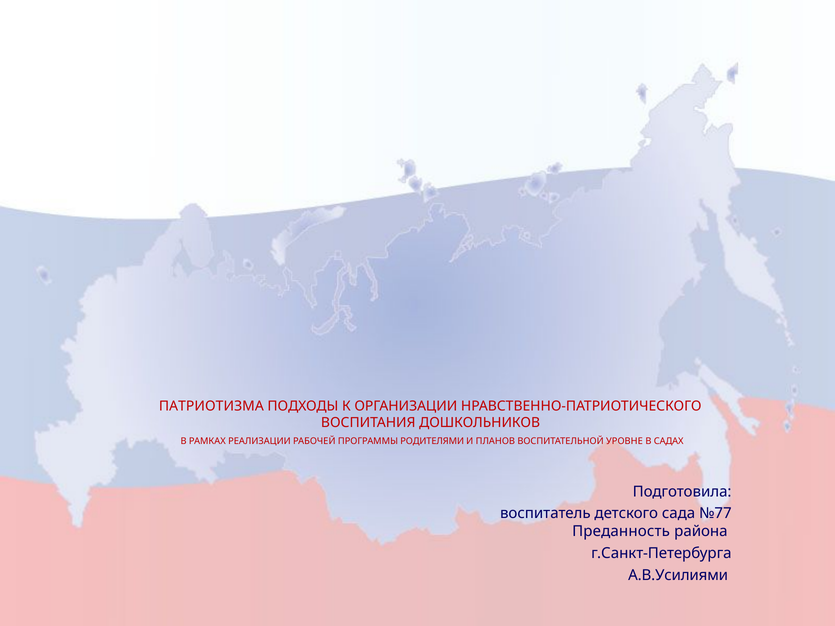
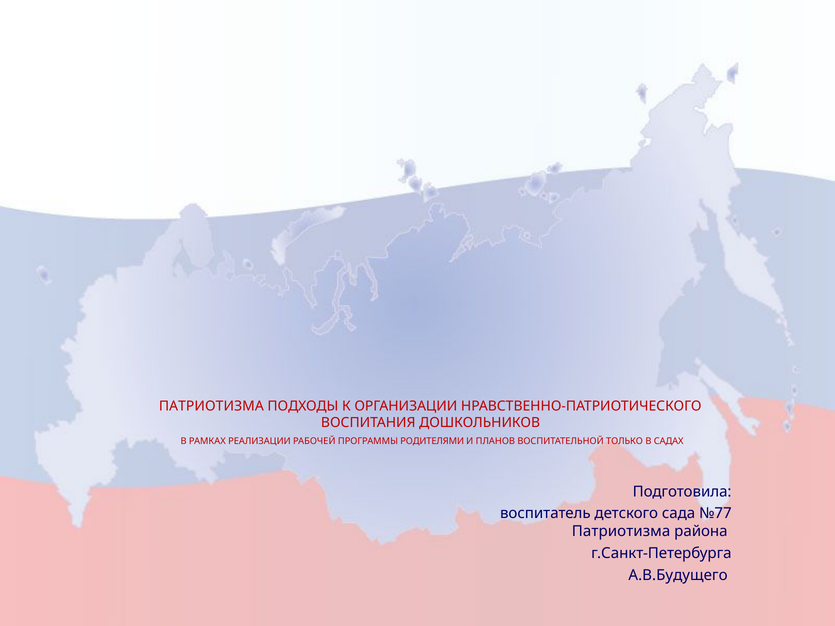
УРОВНЕ: УРОВНЕ -> ТОЛЬКО (624, 441)
Преданность: Преданность -> Патриотизма (621, 532)
А.В.Усилиями: А.В.Усилиями -> А.В.Будущего (678, 575)
